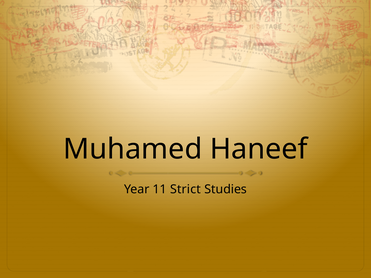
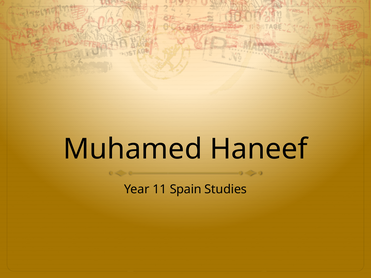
Strict: Strict -> Spain (186, 189)
